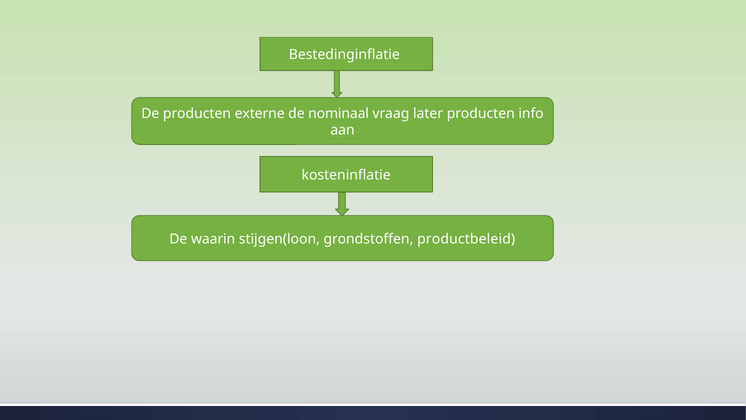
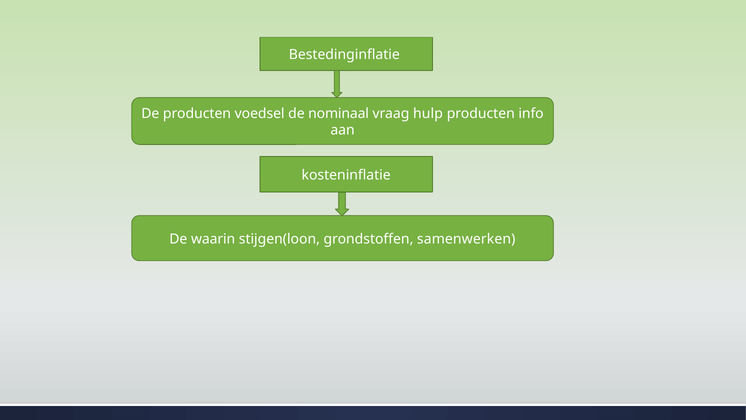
externe: externe -> voedsel (260, 113)
later: later -> hulp (428, 113)
productbeleid: productbeleid -> samenwerken (466, 239)
